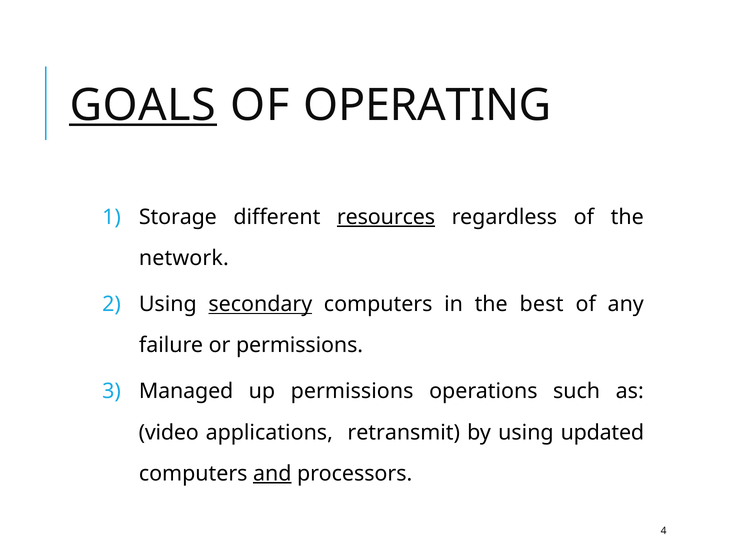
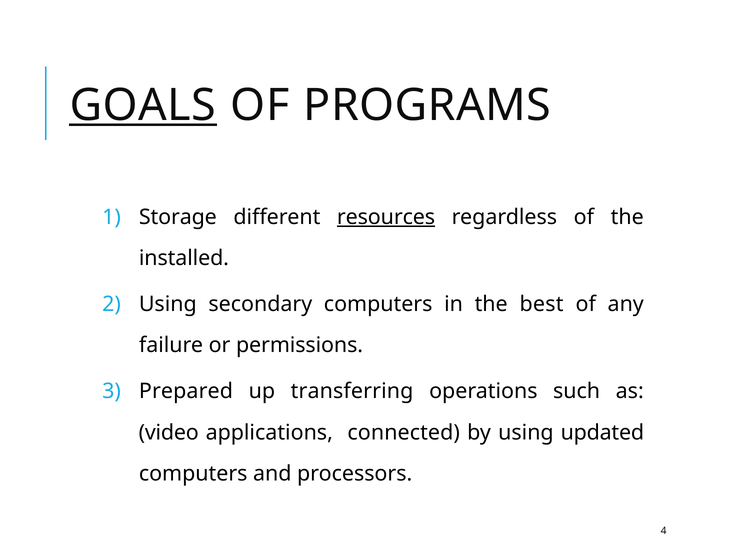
OPERATING: OPERATING -> PROGRAMS (427, 105)
network: network -> installed (184, 258)
secondary underline: present -> none (260, 304)
Managed: Managed -> Prepared (186, 392)
up permissions: permissions -> transferring (352, 392)
retransmit: retransmit -> connected (404, 433)
and underline: present -> none (272, 474)
